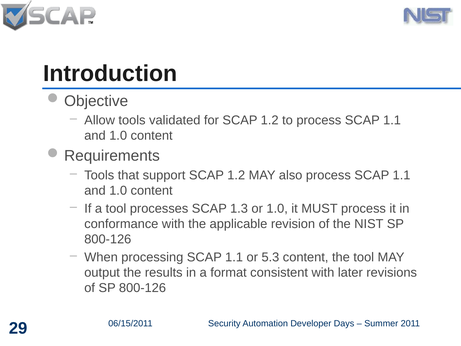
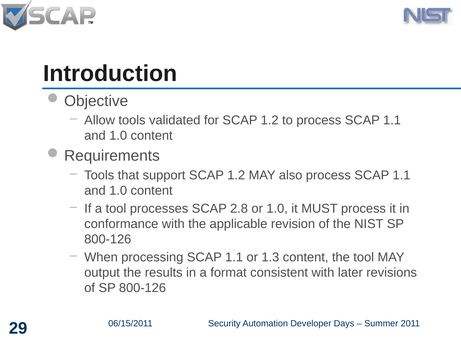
1.3: 1.3 -> 2.8 (239, 208)
5.3: 5.3 -> 1.3 (270, 257)
